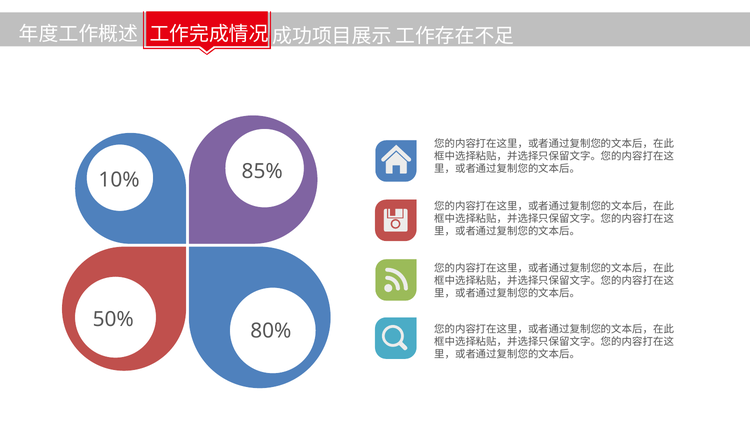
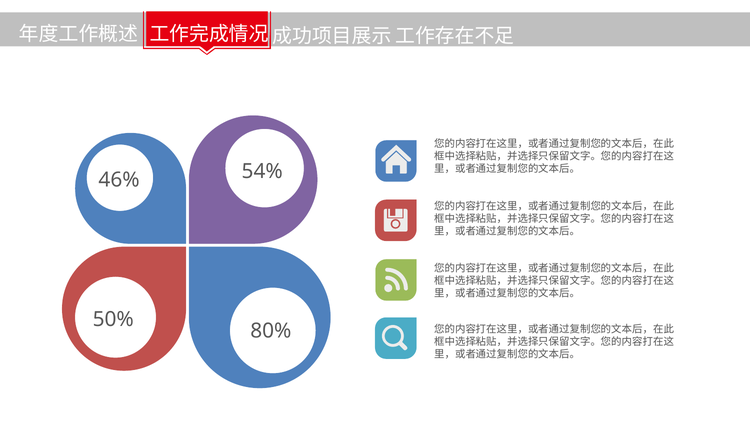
85%: 85% -> 54% (262, 172)
10%: 10% -> 46% (119, 180)
